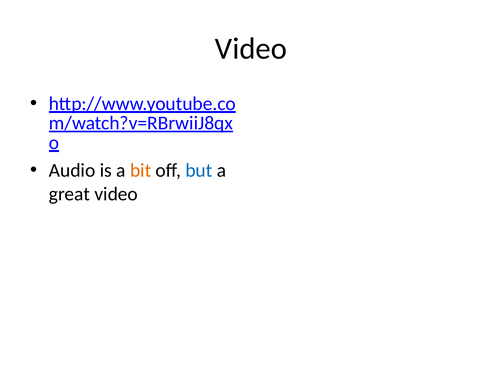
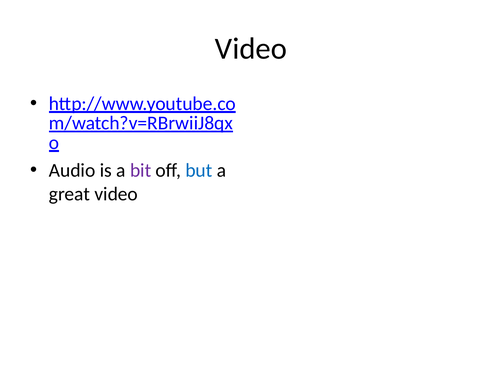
bit colour: orange -> purple (141, 170)
